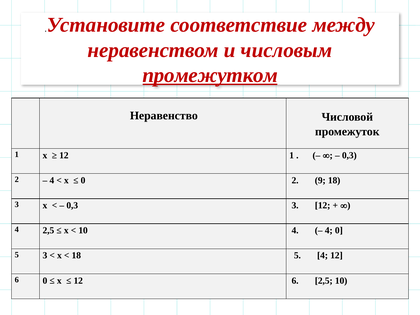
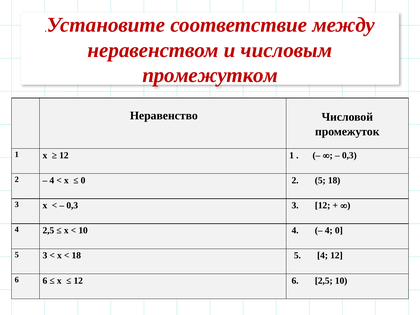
промежутком underline: present -> none (210, 75)
2 9: 9 -> 5 (320, 180)
6 0: 0 -> 6 (45, 281)
